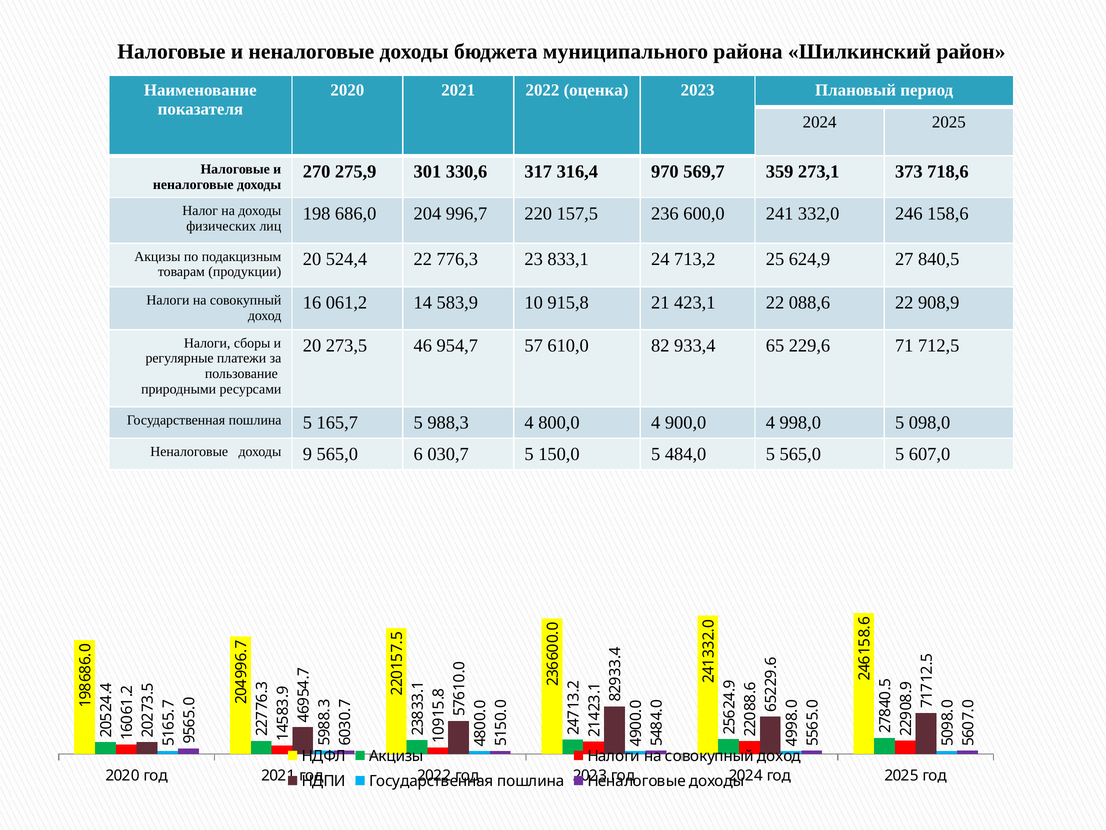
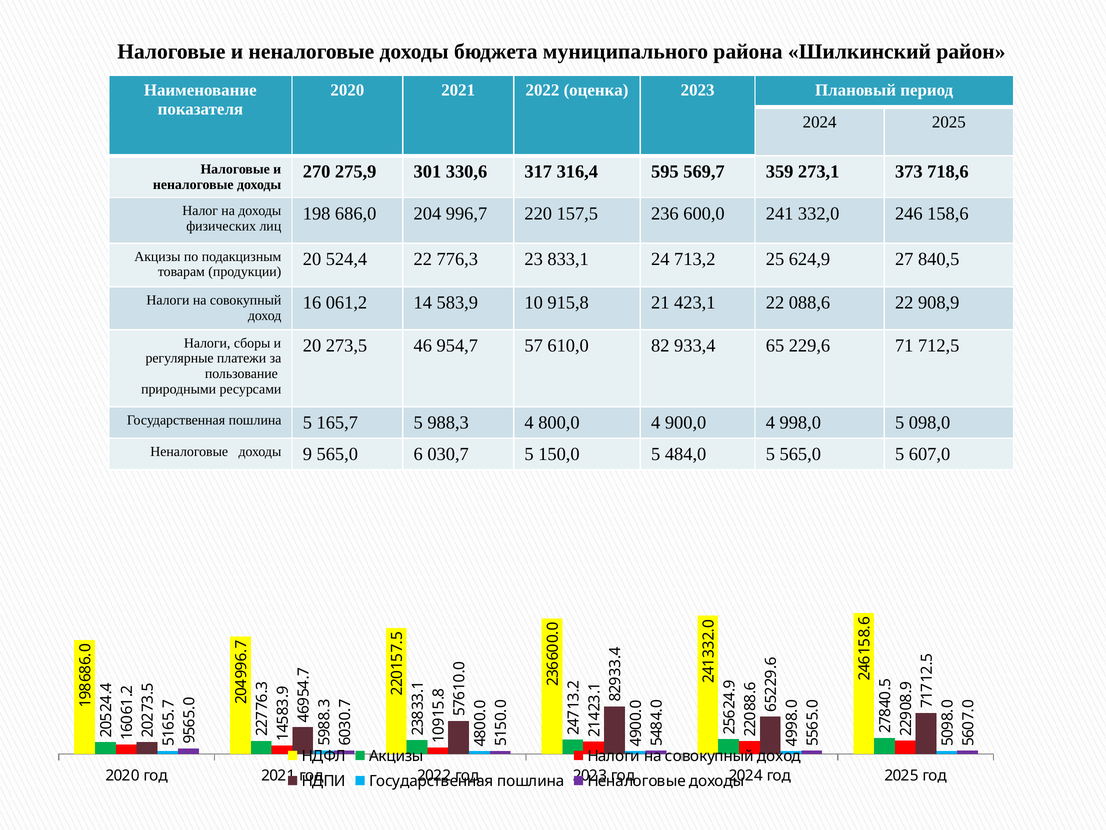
970: 970 -> 595 (665, 172)
